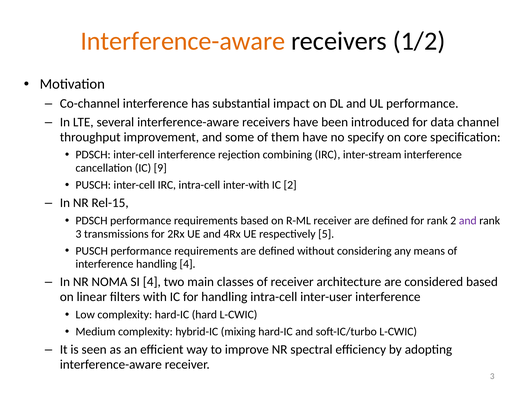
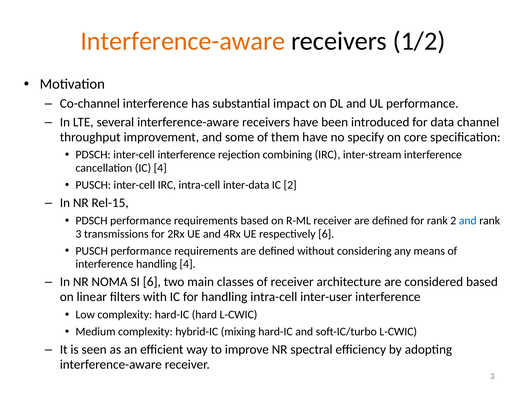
IC 9: 9 -> 4 (160, 168)
inter-with: inter-with -> inter-data (246, 185)
and colour: purple -> blue (468, 221)
respectively 5: 5 -> 6 (326, 234)
SI 4: 4 -> 6 (152, 282)
